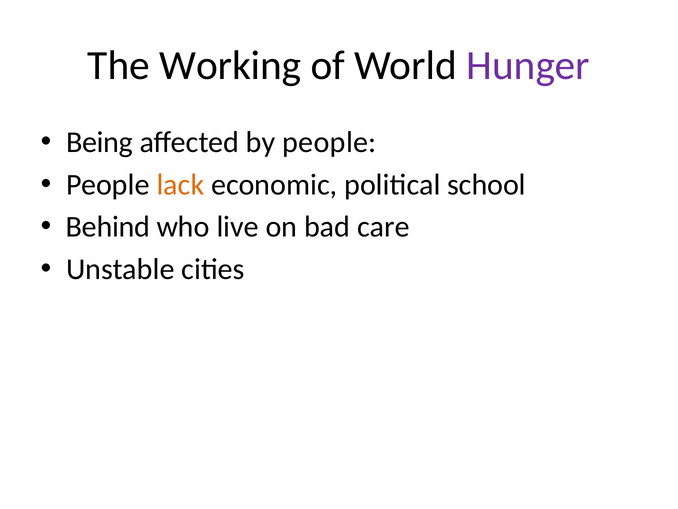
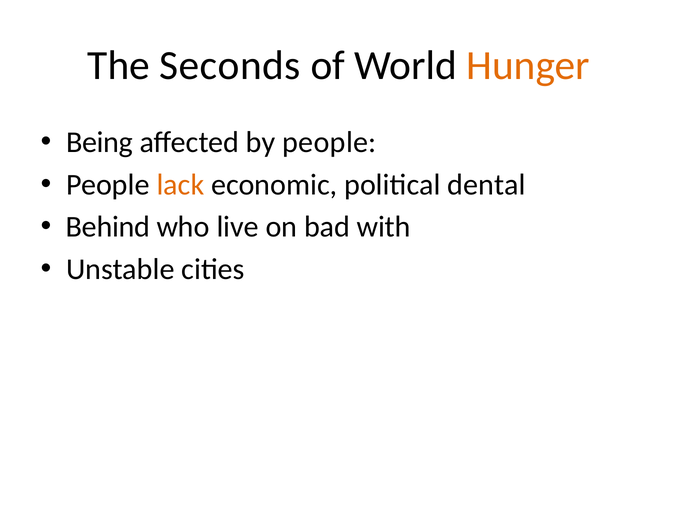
Working: Working -> Seconds (230, 66)
Hunger colour: purple -> orange (528, 66)
school: school -> dental (486, 184)
care: care -> with (384, 227)
